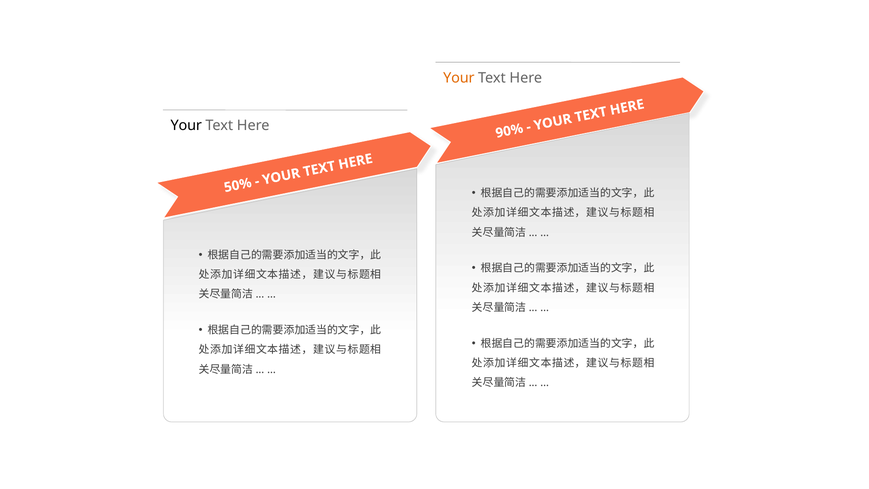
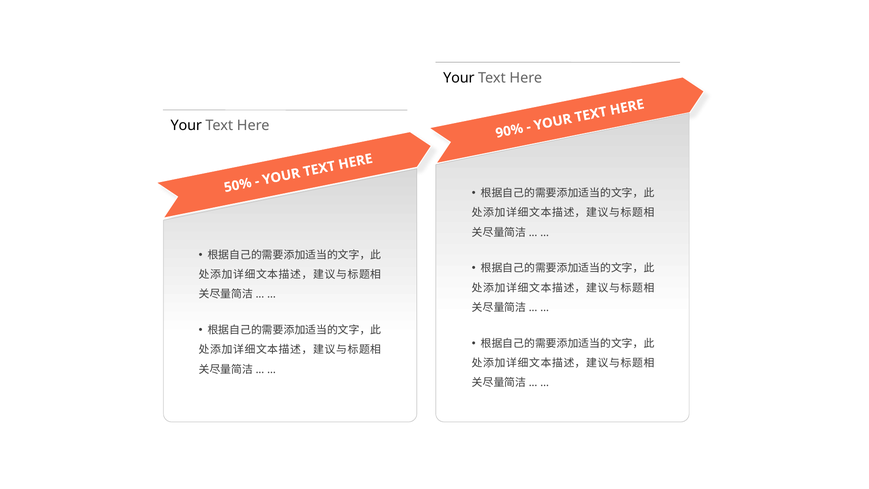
Your colour: orange -> black (459, 78)
